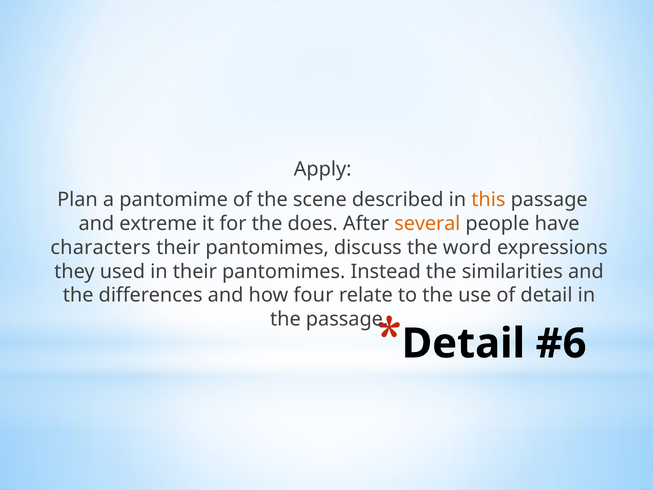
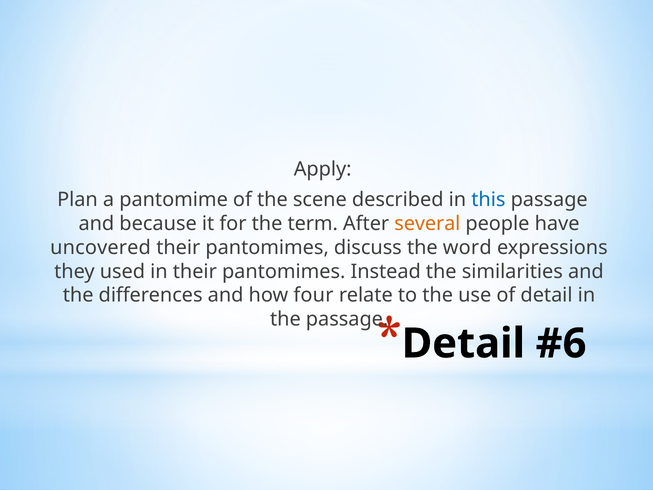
this colour: orange -> blue (488, 200)
extreme: extreme -> because (158, 224)
does: does -> term (313, 224)
characters: characters -> uncovered (101, 247)
